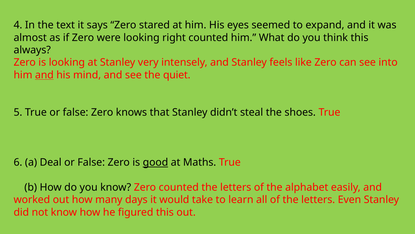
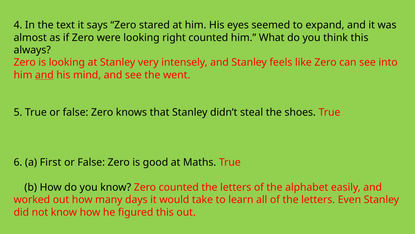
quiet: quiet -> went (177, 75)
Deal: Deal -> First (51, 162)
good underline: present -> none (155, 162)
